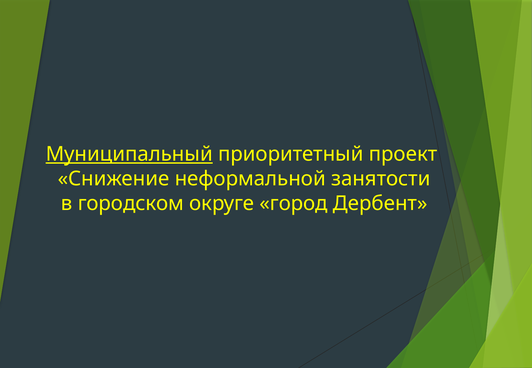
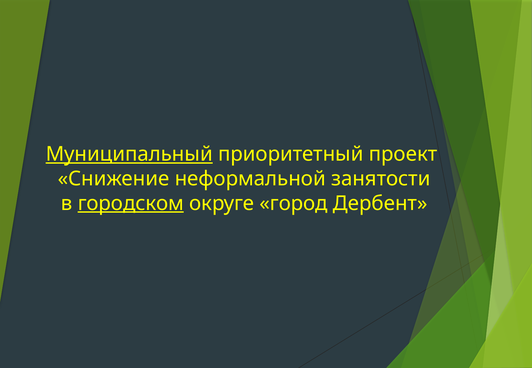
городском underline: none -> present (131, 203)
